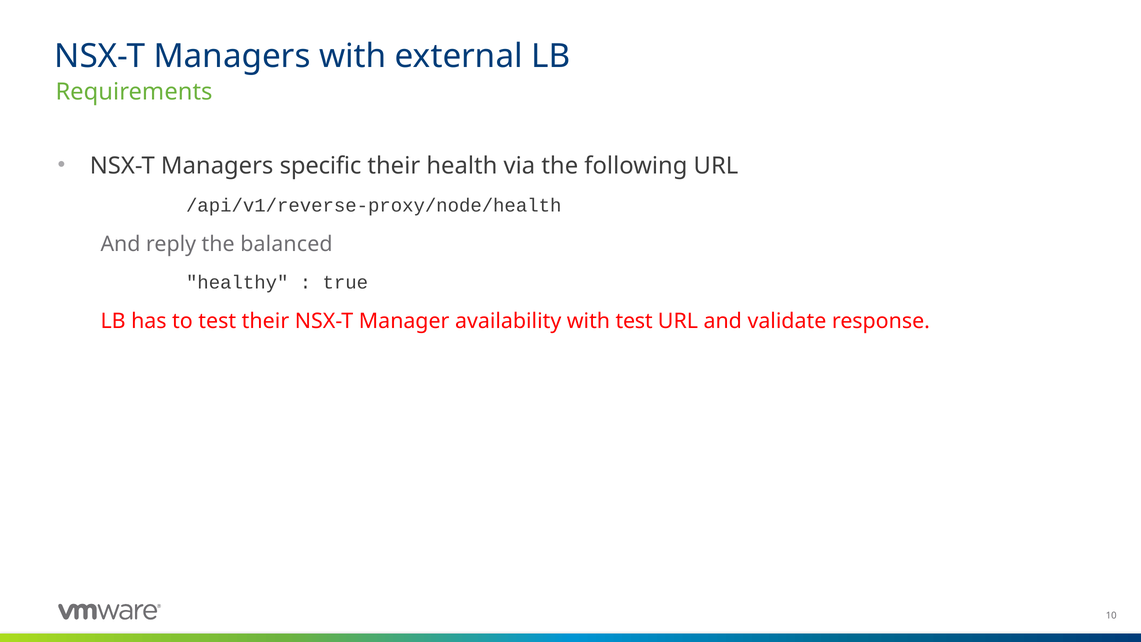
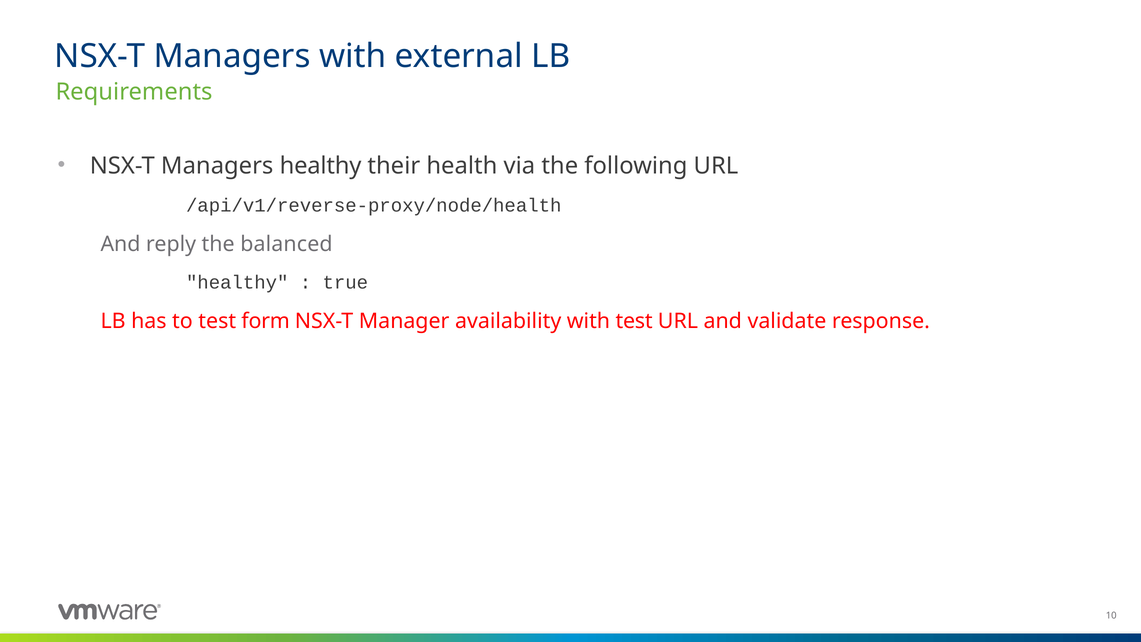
Managers specific: specific -> healthy (321, 166)
test their: their -> form (266, 321)
